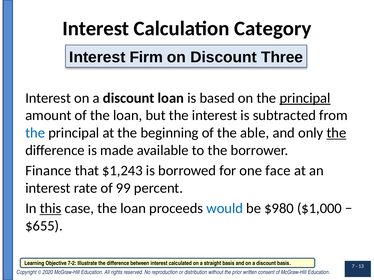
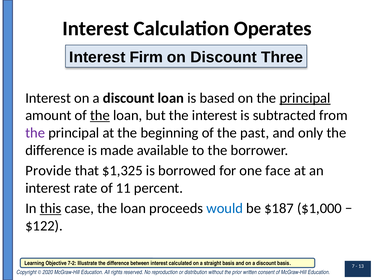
Category: Category -> Operates (273, 29)
the underline: none -> present (100, 116)
the colour: blue -> purple (35, 133)
able: able -> past (255, 133)
the underline: present -> none (336, 133)
Finance: Finance -> Provide (48, 171)
$1,243: $1,243 -> $1,325 (122, 171)
99: 99 -> 11 (123, 188)
$980: $980 -> $187 (279, 209)
$655: $655 -> $122 (44, 226)
